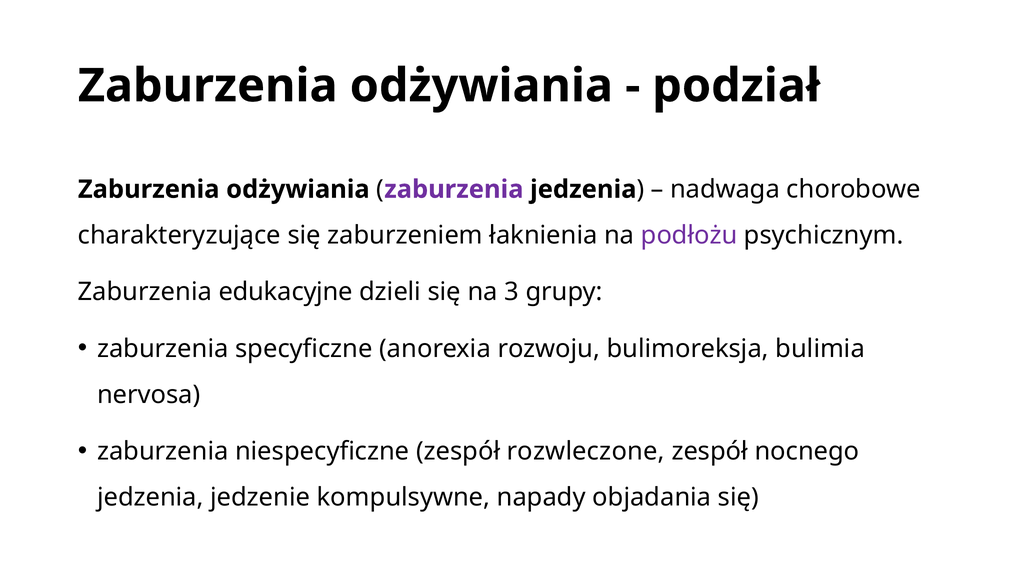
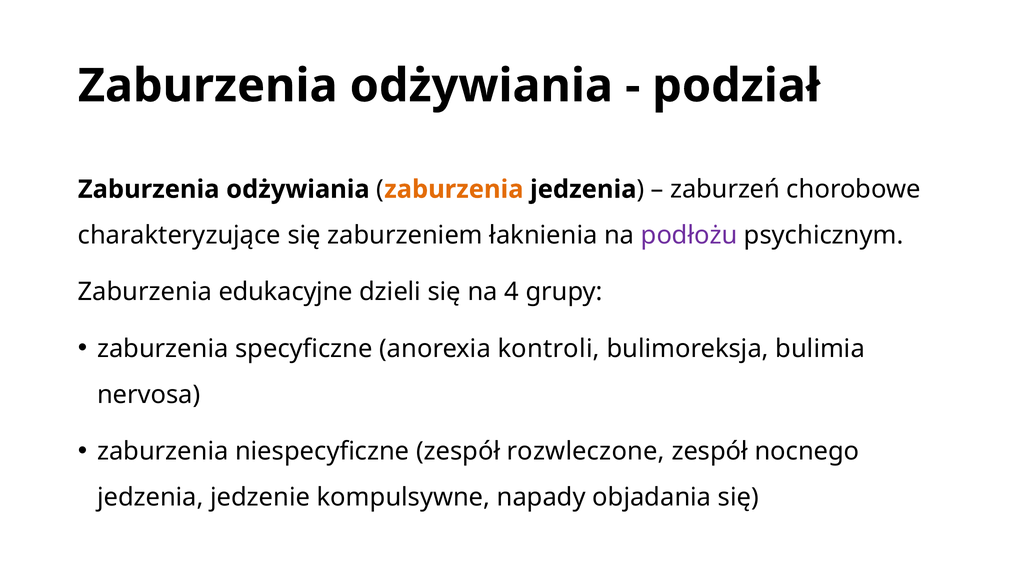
zaburzenia colour: purple -> orange (454, 189)
nadwaga: nadwaga -> zaburzeń (725, 189)
3: 3 -> 4 (512, 292)
rozwoju: rozwoju -> kontroli (549, 349)
